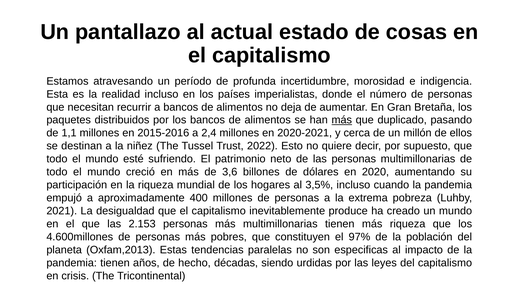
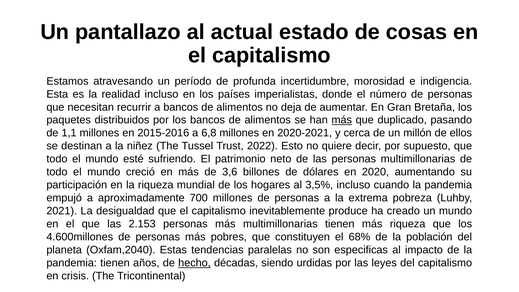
2,4: 2,4 -> 6,8 (209, 133)
400: 400 -> 700 (199, 198)
97%: 97% -> 68% (359, 237)
Oxfam,2013: Oxfam,2013 -> Oxfam,2040 (121, 250)
hecho underline: none -> present (194, 263)
